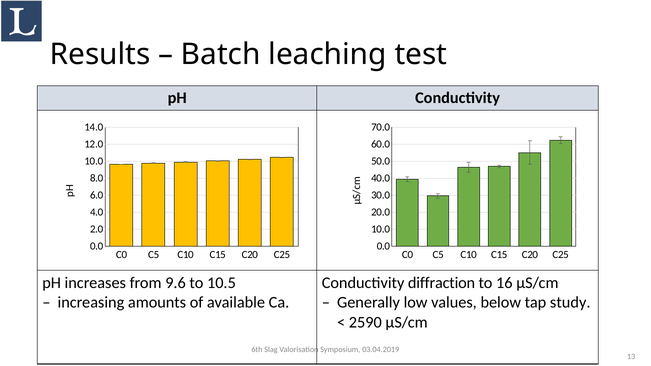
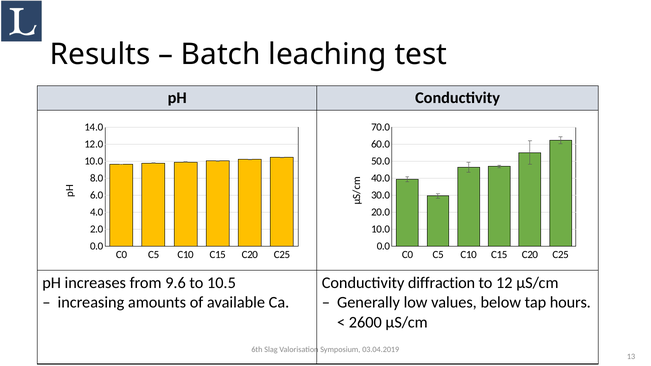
16: 16 -> 12 (504, 283)
study: study -> hours (570, 303)
2590: 2590 -> 2600 (365, 323)
